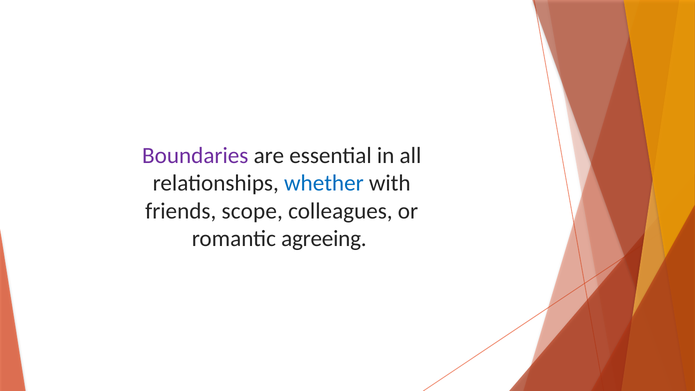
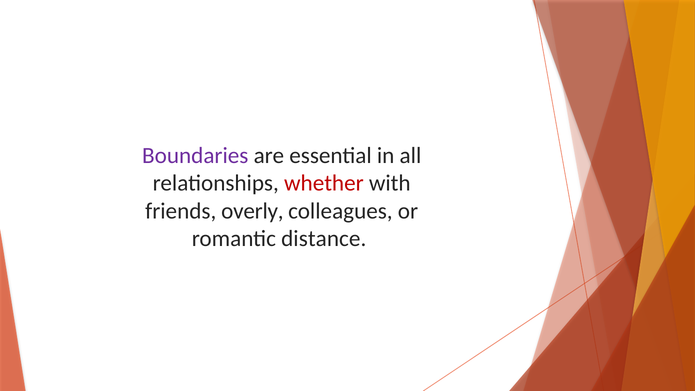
whether colour: blue -> red (324, 183)
scope: scope -> overly (252, 211)
agreeing: agreeing -> distance (324, 239)
